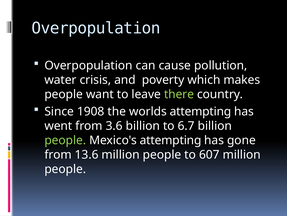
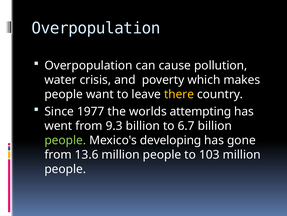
there colour: light green -> yellow (179, 94)
1908: 1908 -> 1977 (91, 111)
3.6: 3.6 -> 9.3 (114, 126)
Mexico's attempting: attempting -> developing (171, 140)
607: 607 -> 103 (209, 154)
